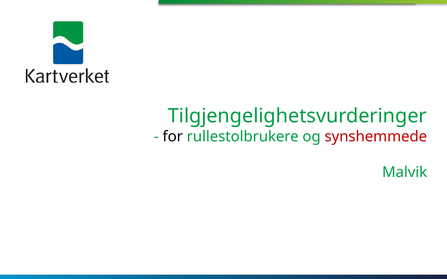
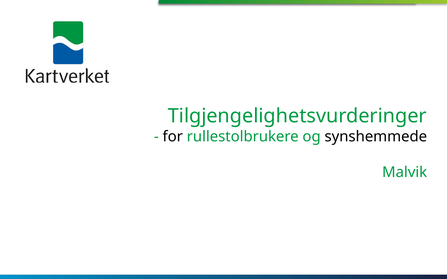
synshemmede colour: red -> black (376, 137)
